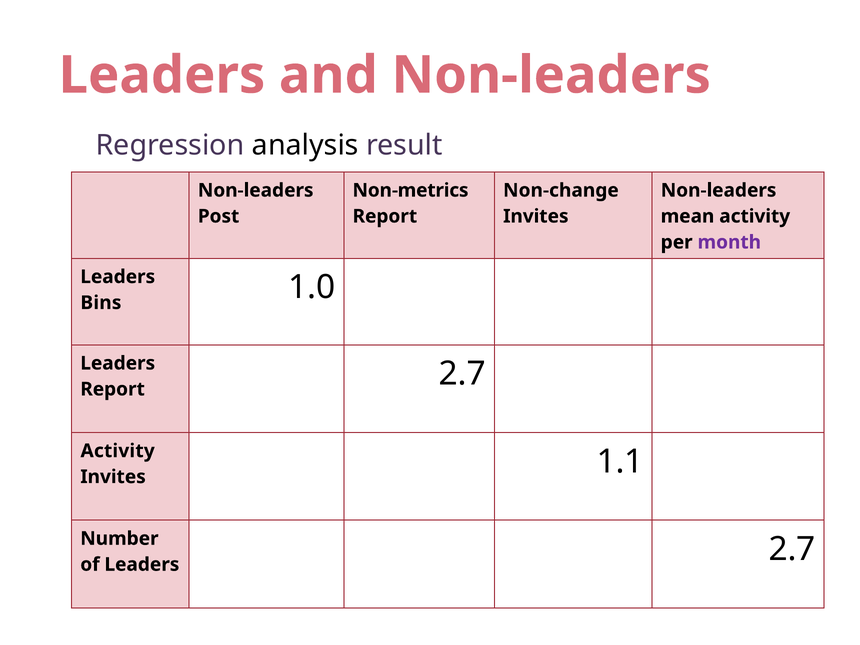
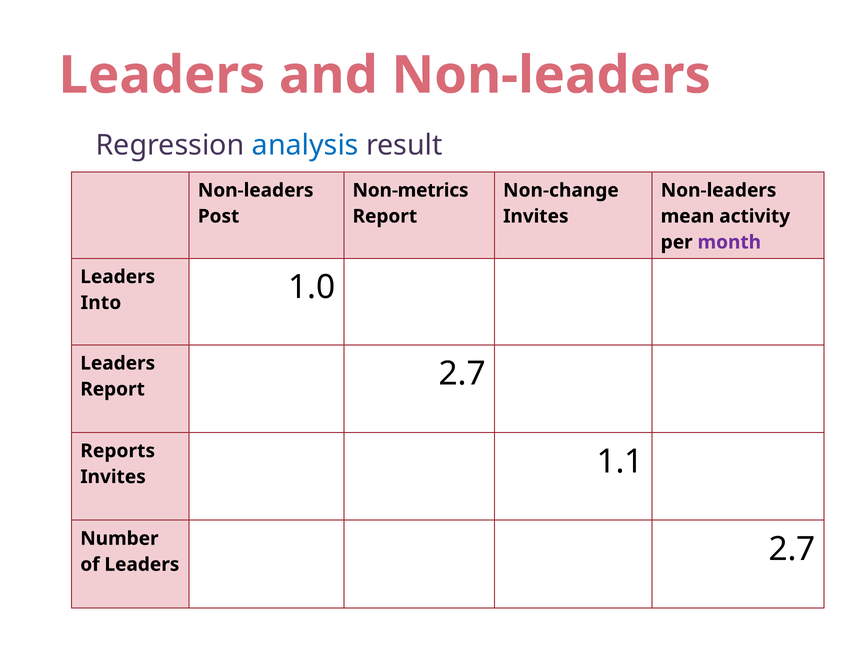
analysis colour: black -> blue (305, 145)
Bins: Bins -> Into (101, 303)
Activity: Activity -> Reports (118, 451)
